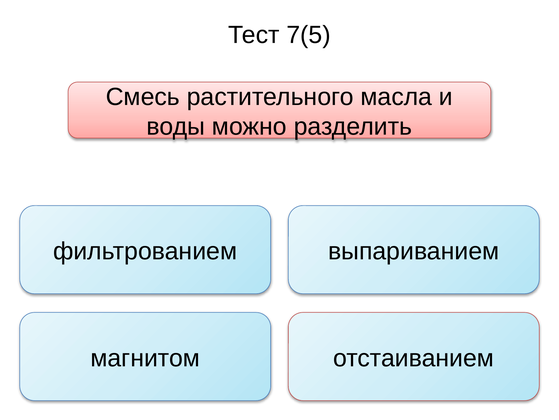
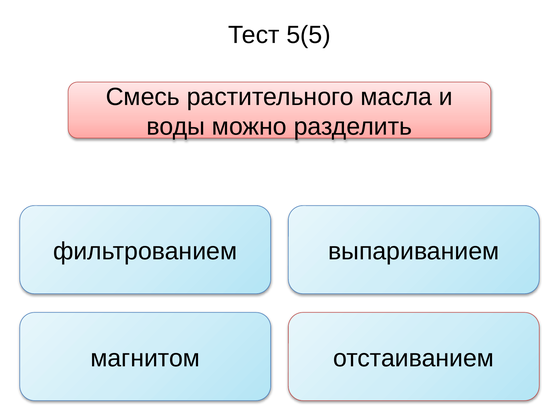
7(5: 7(5 -> 5(5 (309, 35)
